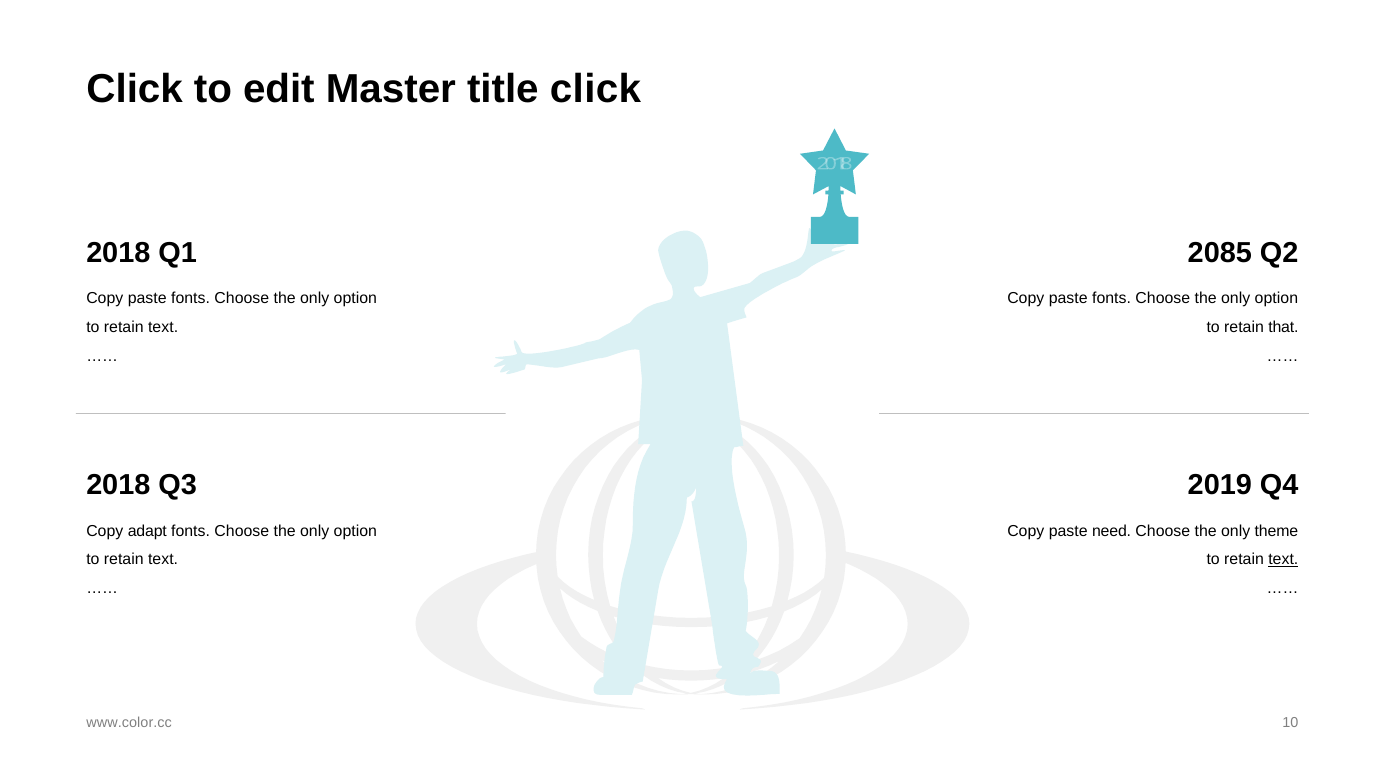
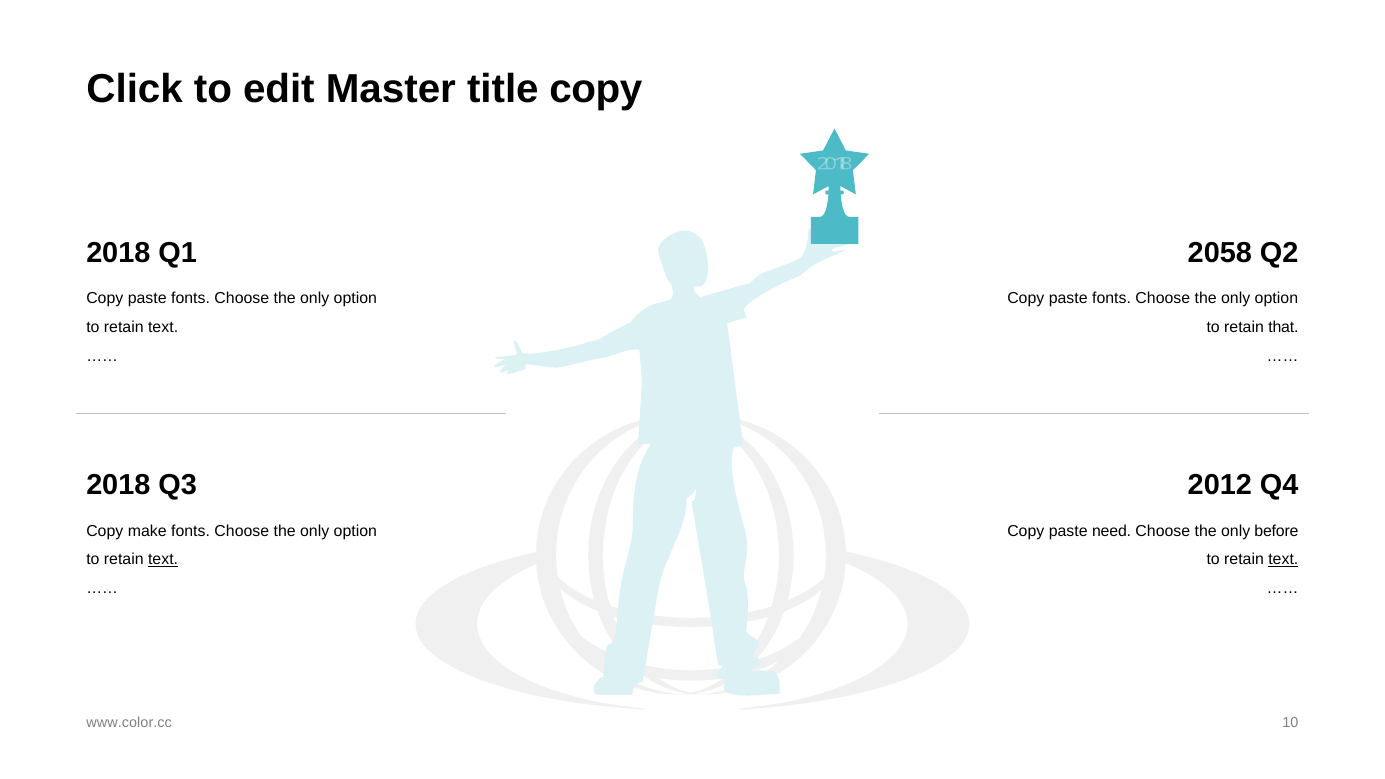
title click: click -> copy (596, 90)
2085: 2085 -> 2058 (1220, 253)
2019: 2019 -> 2012 (1220, 485)
adapt: adapt -> make (147, 531)
theme: theme -> before (1276, 531)
text underline: none -> present (163, 560)
